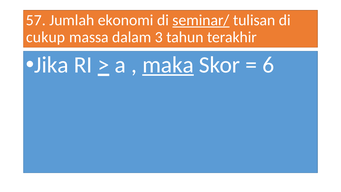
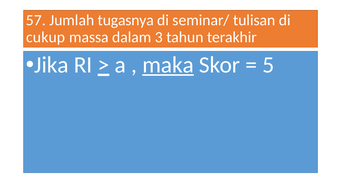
ekonomi: ekonomi -> tugasnya (126, 20)
seminar/ underline: present -> none (201, 20)
6: 6 -> 5 (268, 65)
